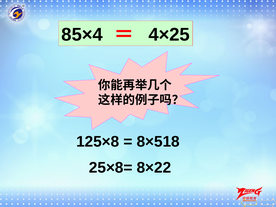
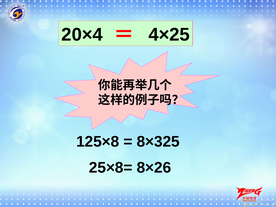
85×4: 85×4 -> 20×4 (82, 35)
8×518: 8×518 -> 8×325 (158, 142)
8×22: 8×22 -> 8×26 (154, 168)
